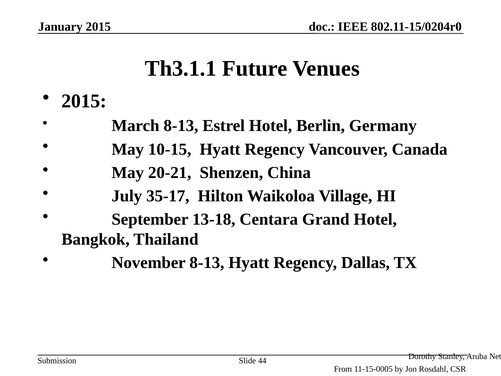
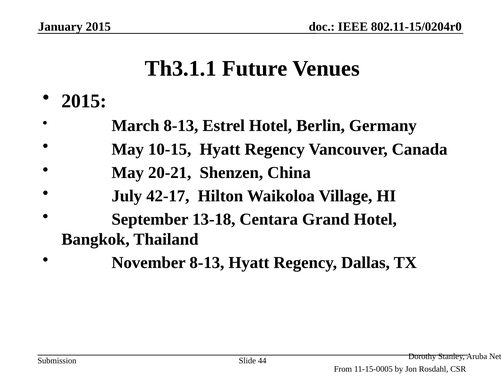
35-17: 35-17 -> 42-17 (168, 196)
